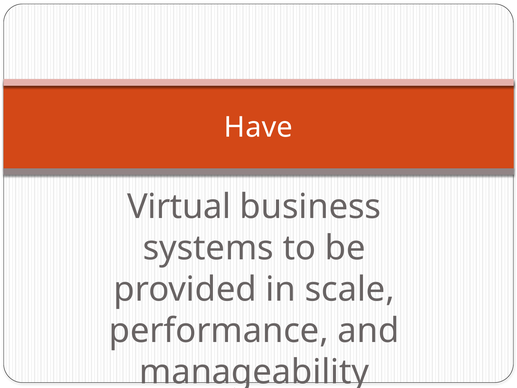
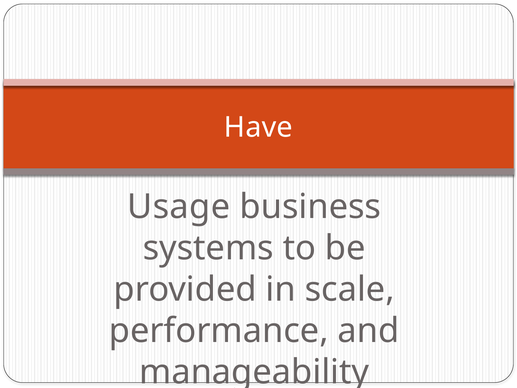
Virtual: Virtual -> Usage (179, 207)
